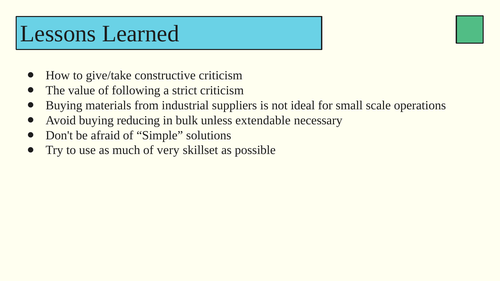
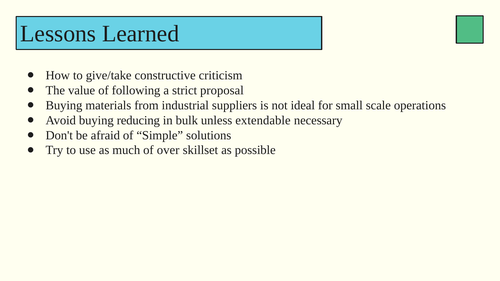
strict criticism: criticism -> proposal (222, 90)
very: very -> over (168, 150)
